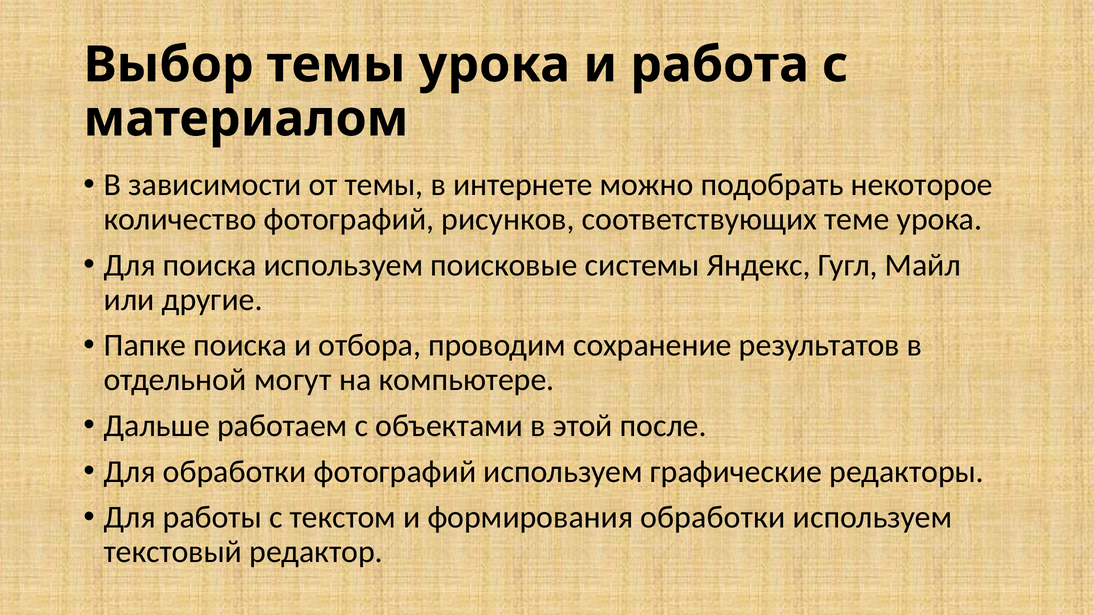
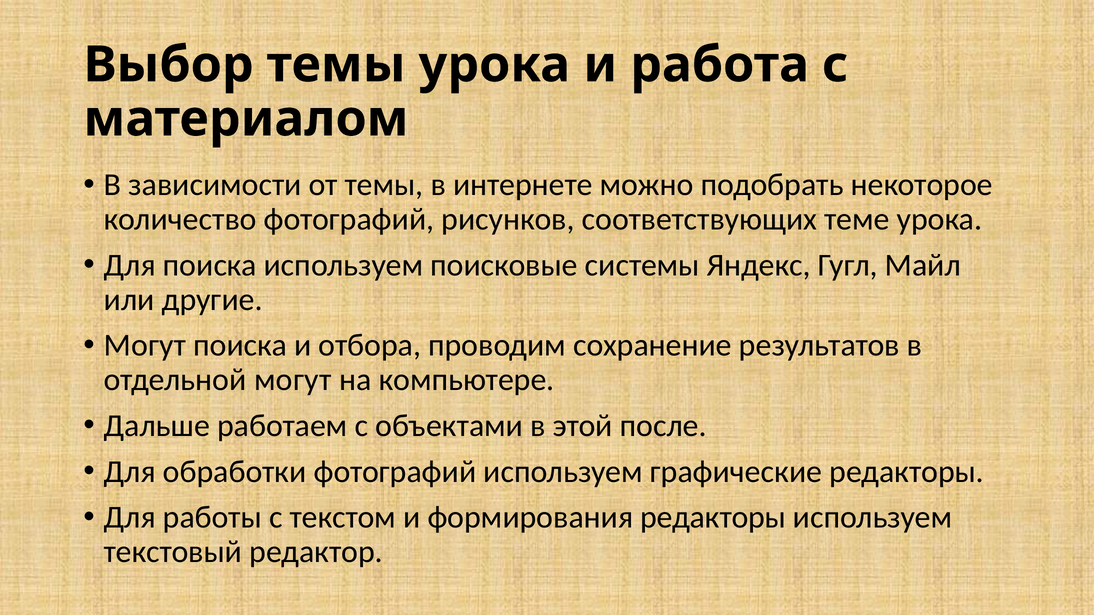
Папке: Папке -> Могут (145, 346)
формирования обработки: обработки -> редакторы (713, 518)
